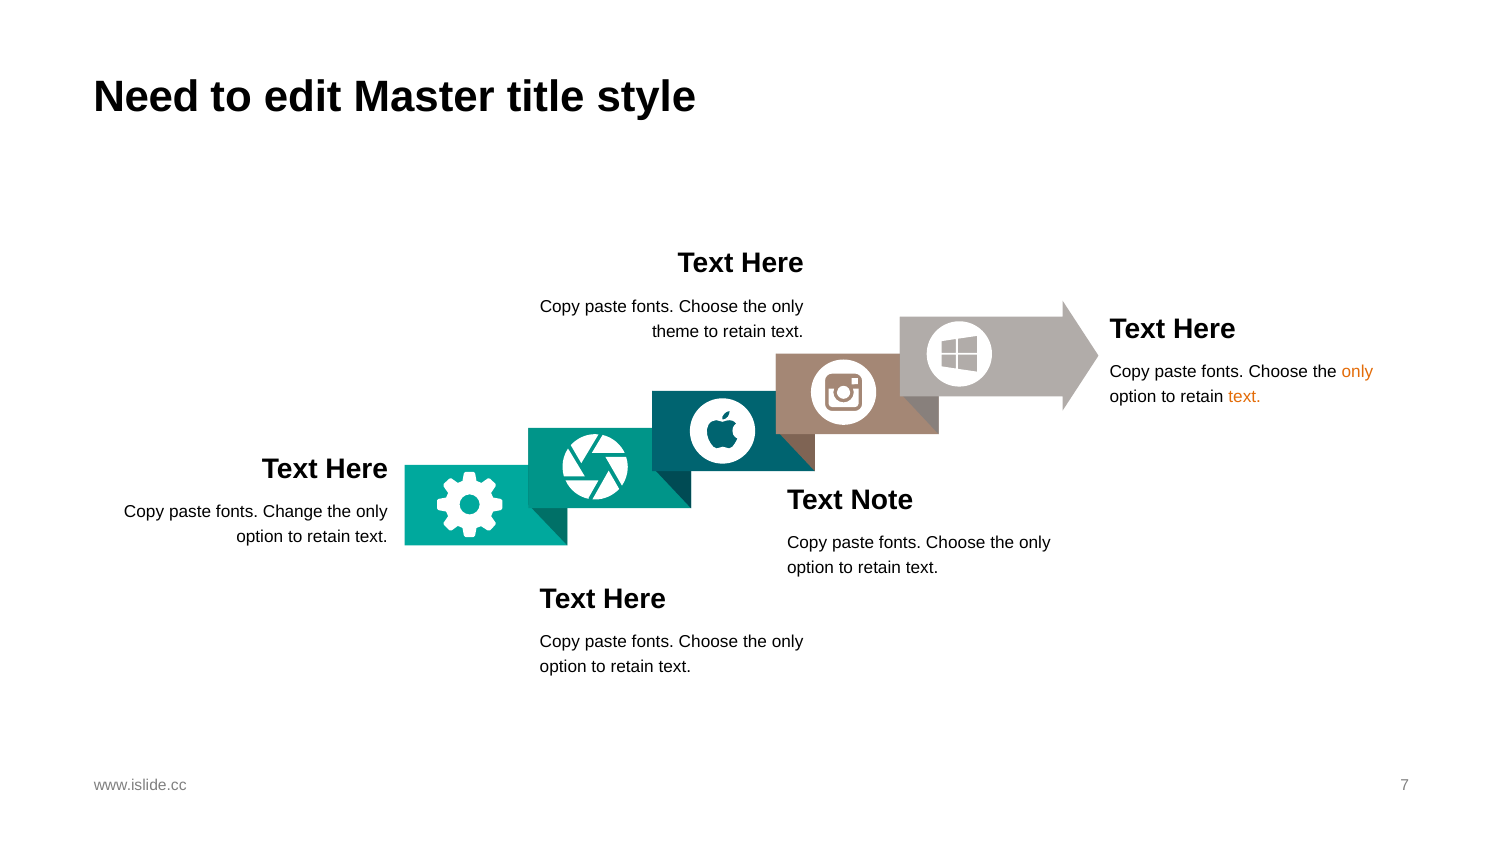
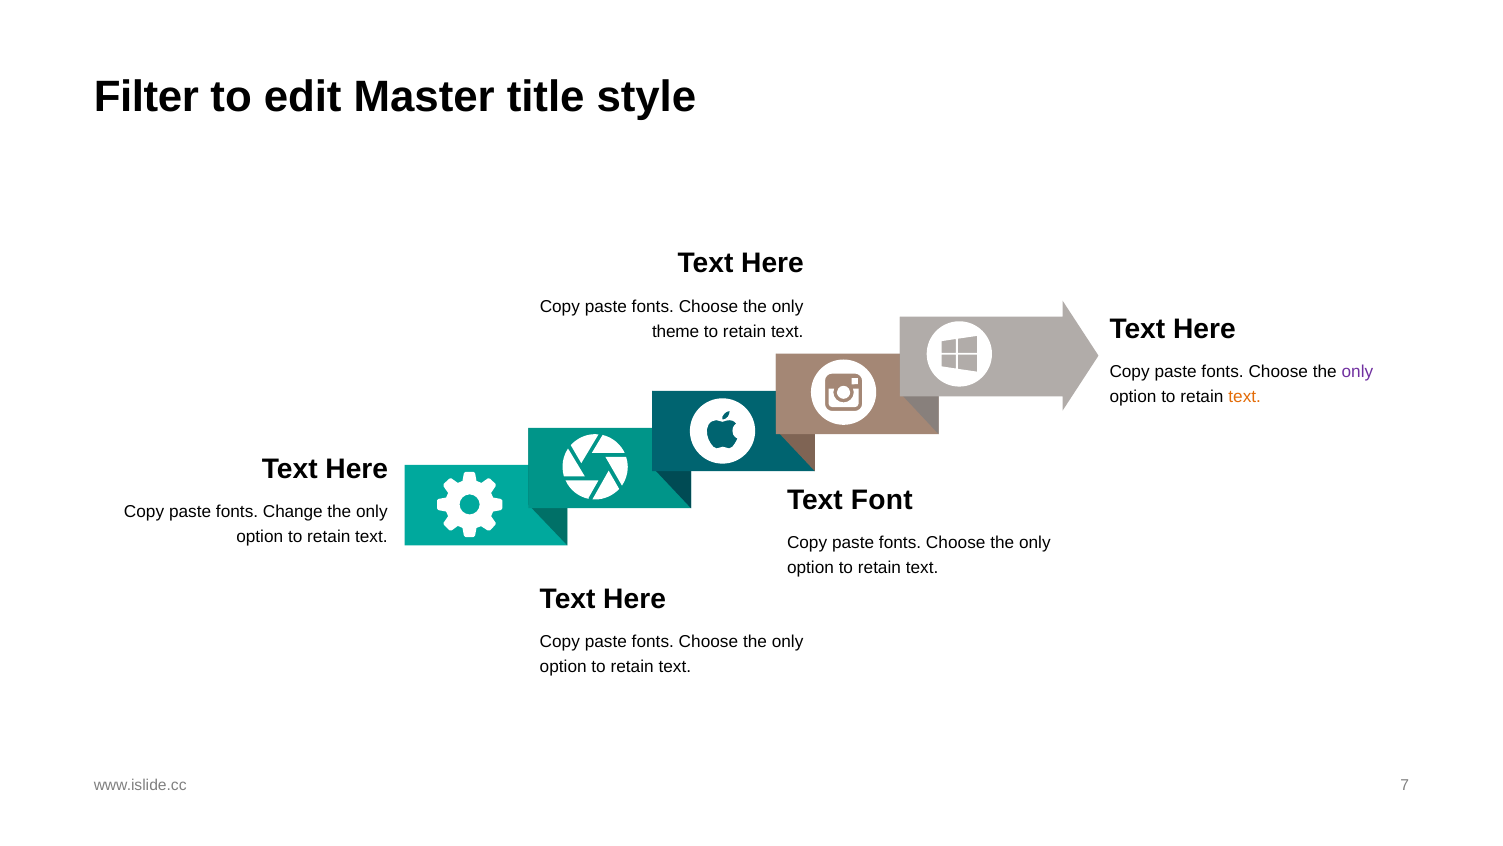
Need: Need -> Filter (146, 97)
only colour: orange -> purple (1357, 372)
Note: Note -> Font (882, 500)
